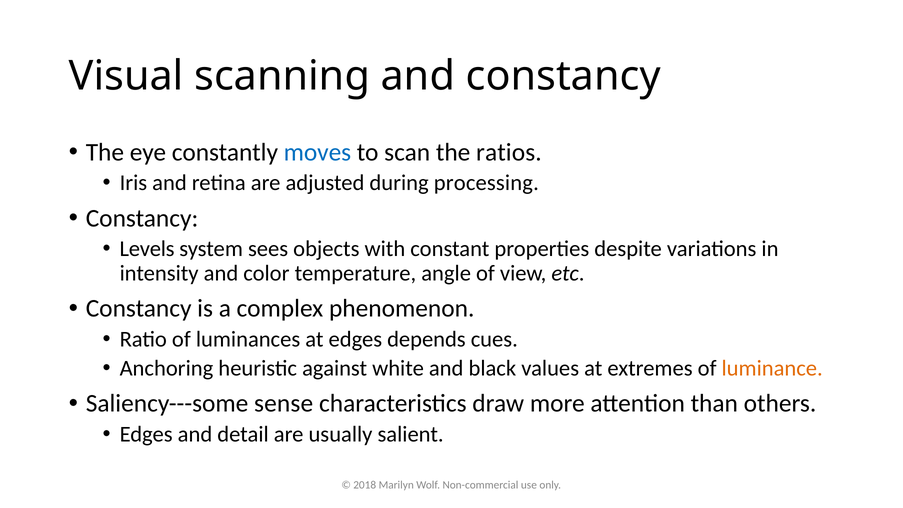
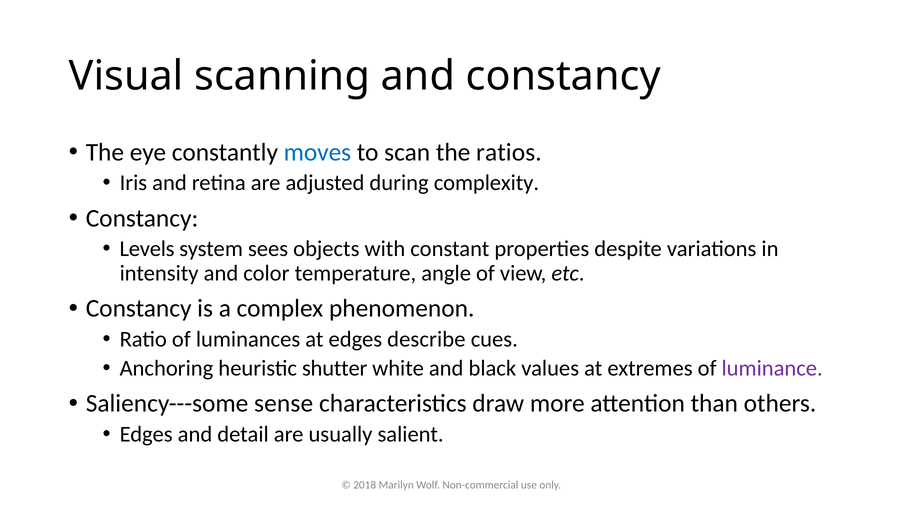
processing: processing -> complexity (486, 183)
depends: depends -> describe (426, 339)
against: against -> shutter (335, 368)
luminance colour: orange -> purple (772, 368)
